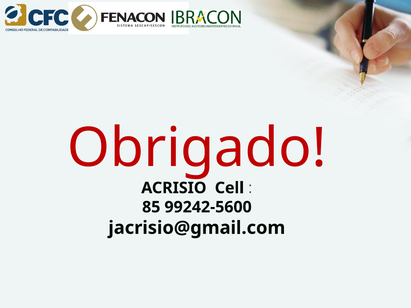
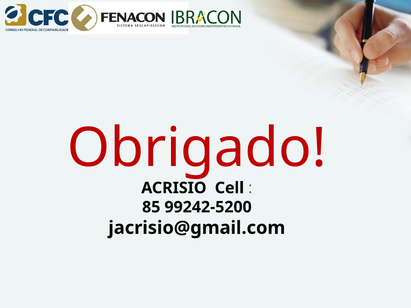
99242-5600: 99242-5600 -> 99242-5200 (208, 207)
